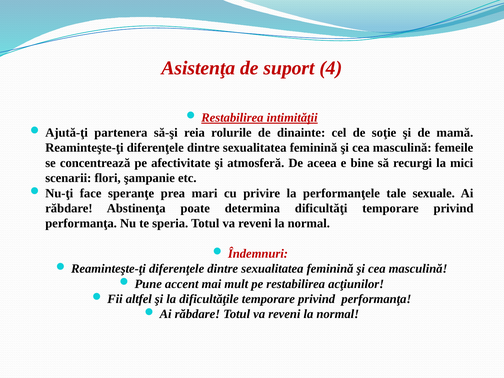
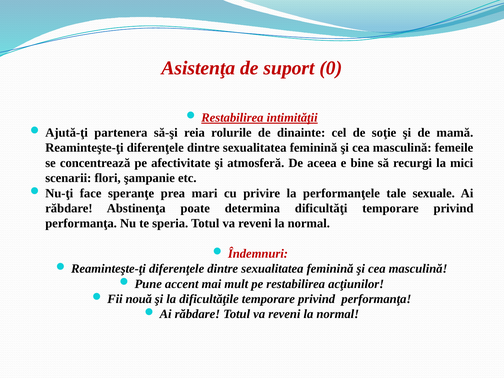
4: 4 -> 0 (331, 68)
altfel: altfel -> nouă (139, 299)
